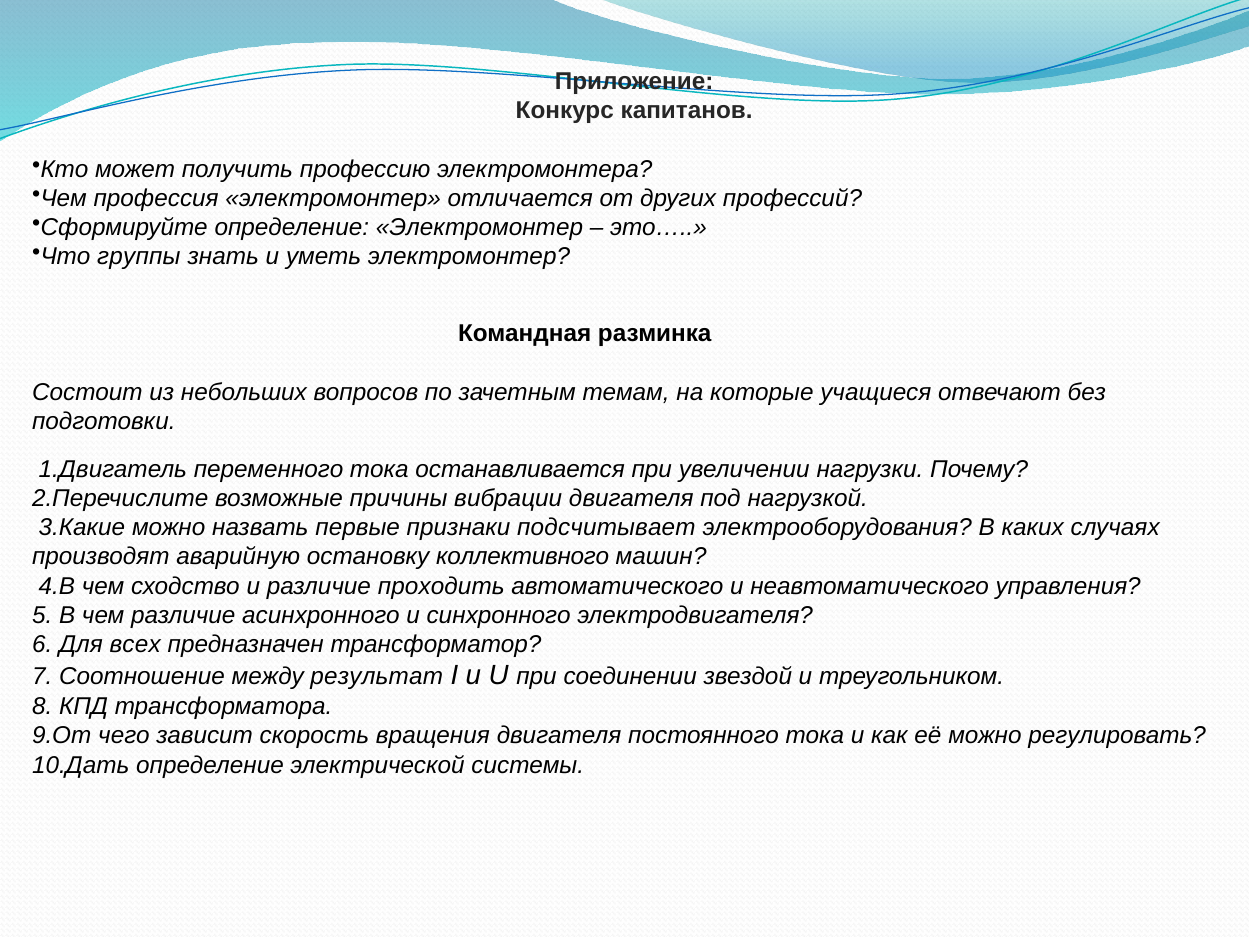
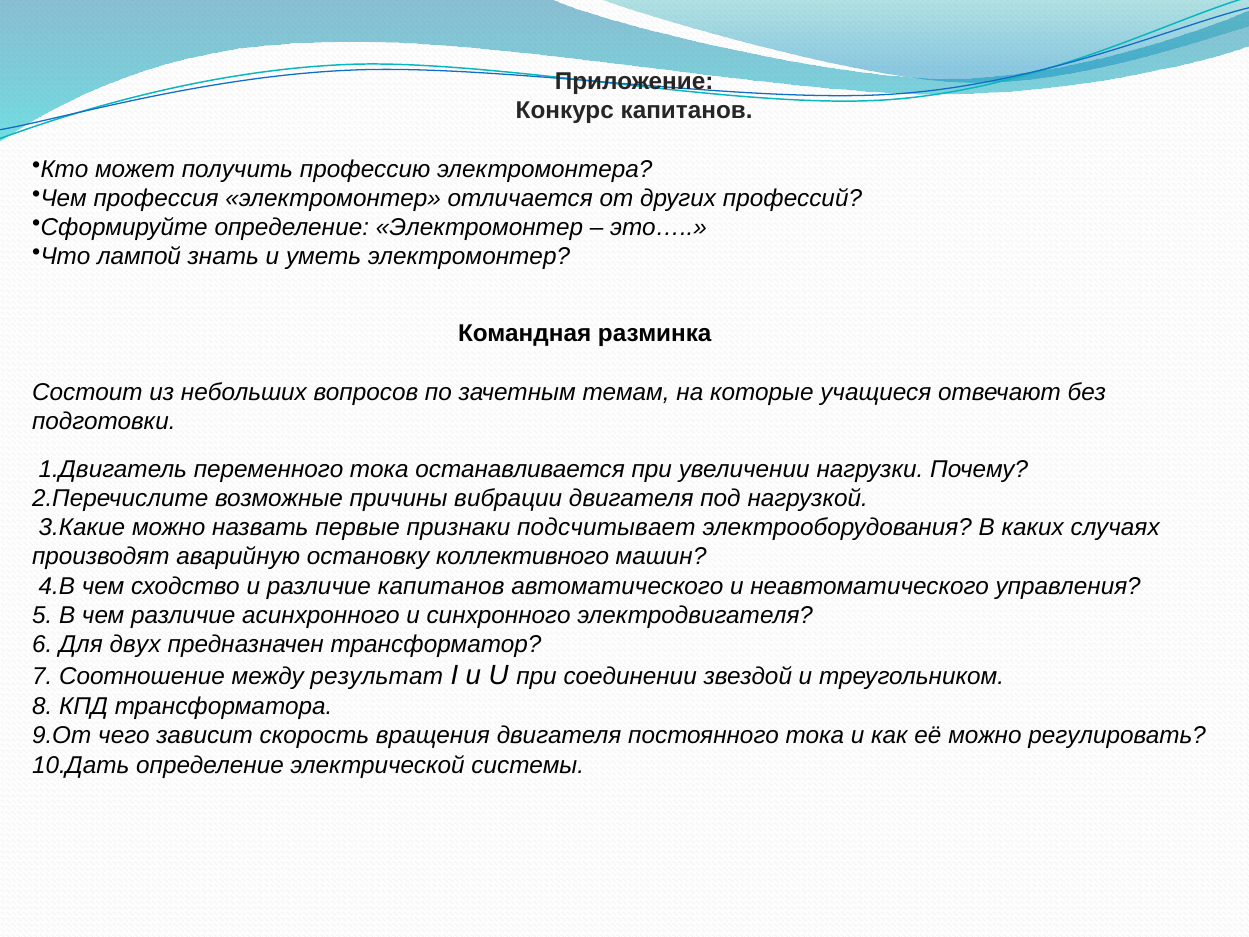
группы: группы -> лампой (139, 257)
различие проходить: проходить -> капитанов (441, 586)
всех: всех -> двух (135, 644)
